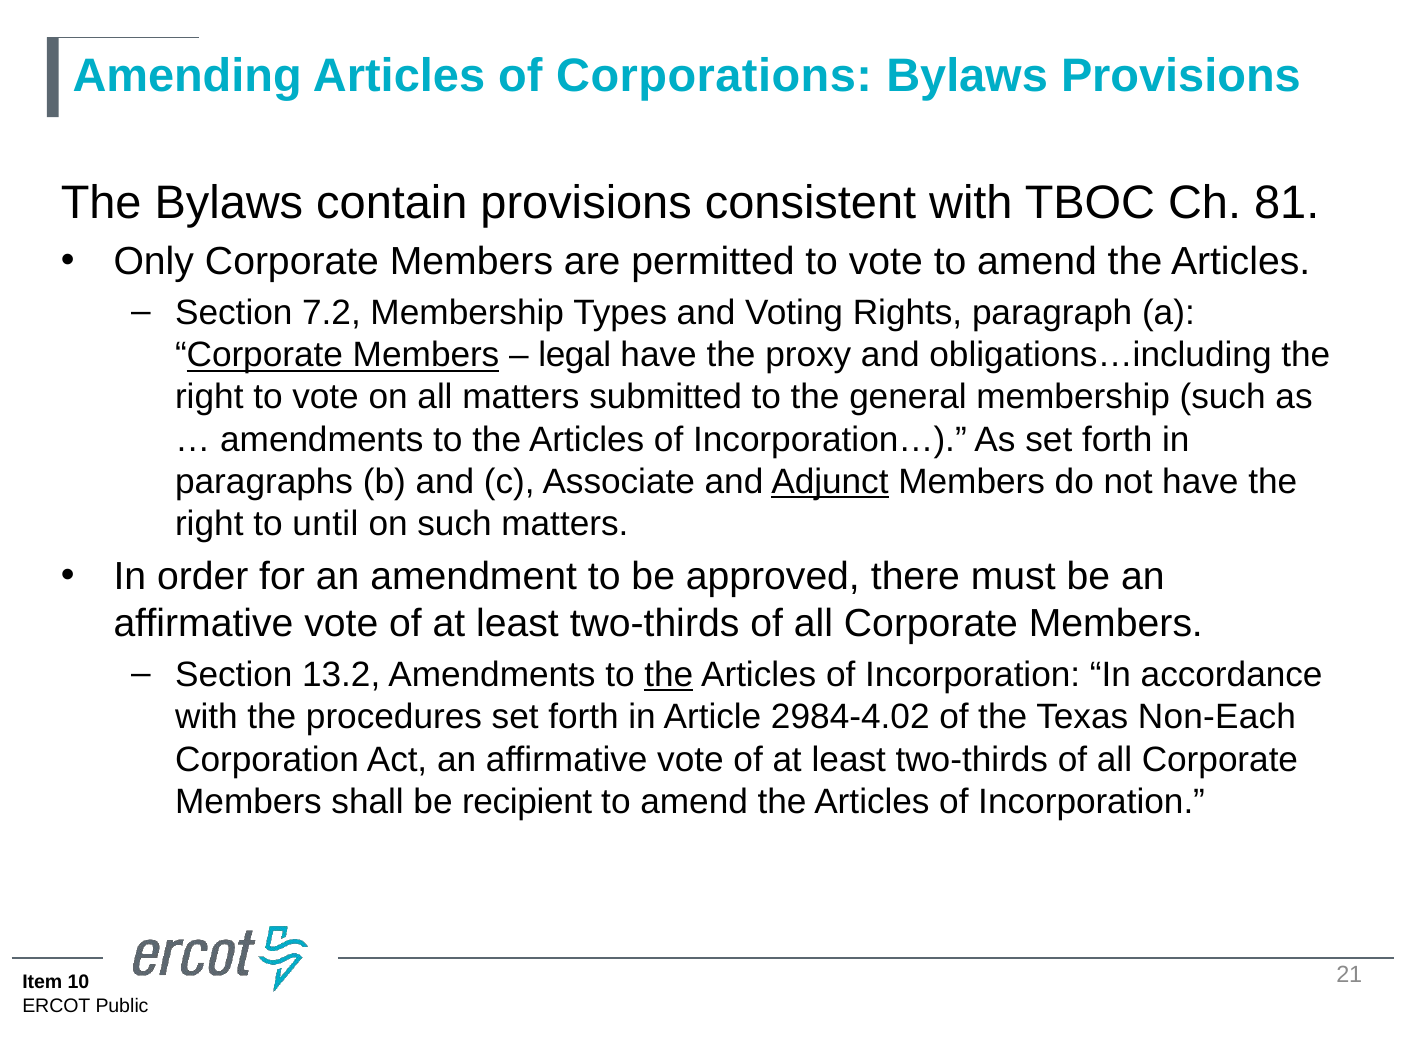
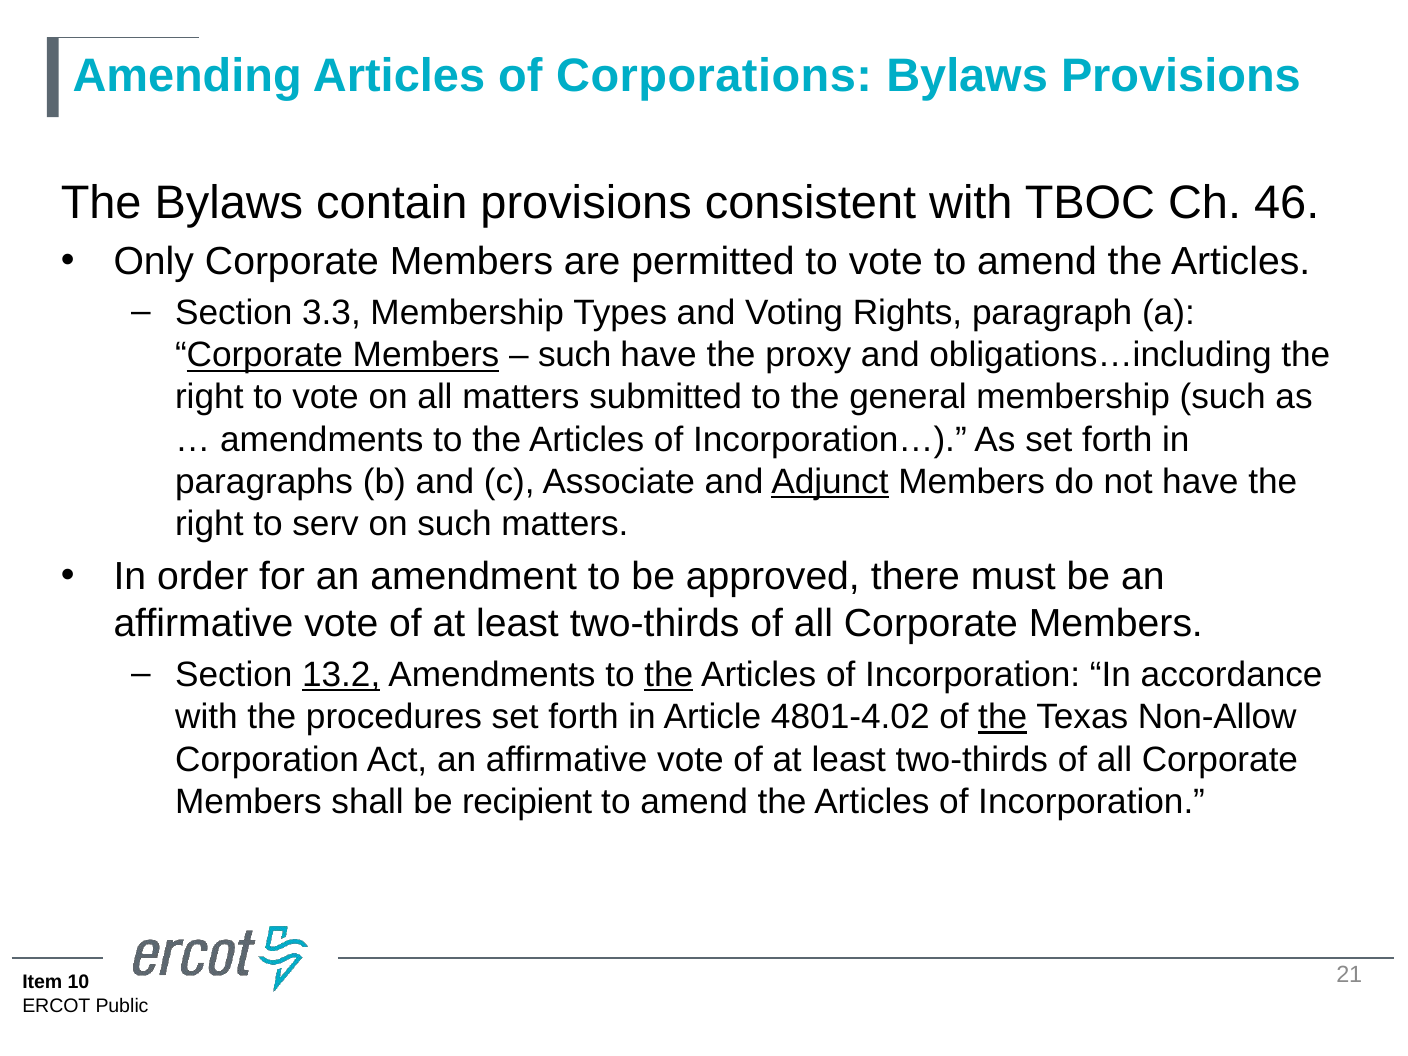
81: 81 -> 46 (1287, 203)
7.2: 7.2 -> 3.3 (331, 313)
legal: legal -> such (575, 355)
until: until -> serv (326, 524)
13.2 underline: none -> present (341, 675)
2984-4.02: 2984-4.02 -> 4801-4.02 (850, 717)
the underline: none -> present (1003, 717)
Non-Each: Non-Each -> Non-Allow (1217, 717)
